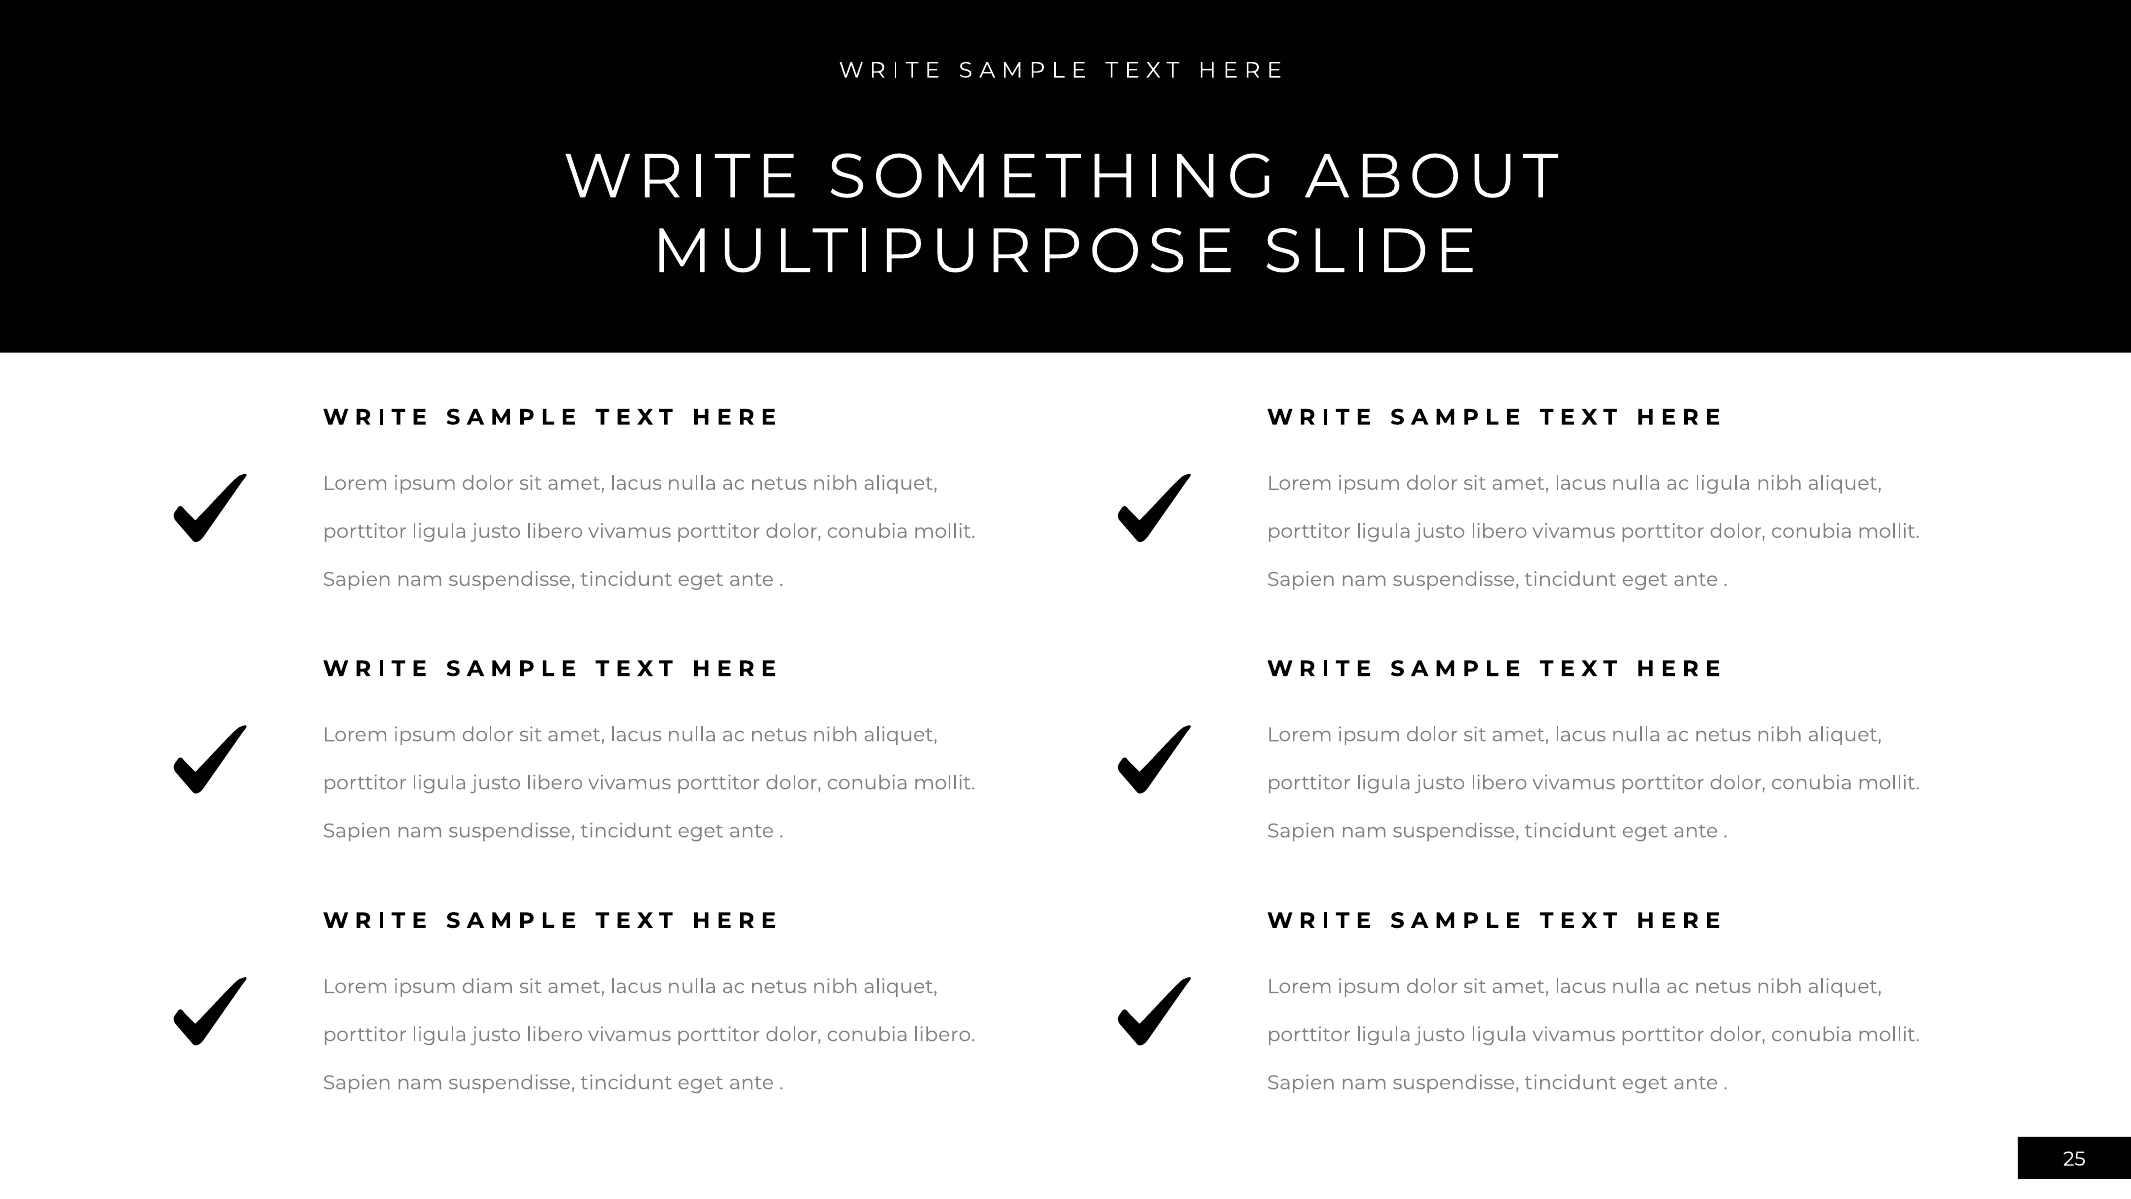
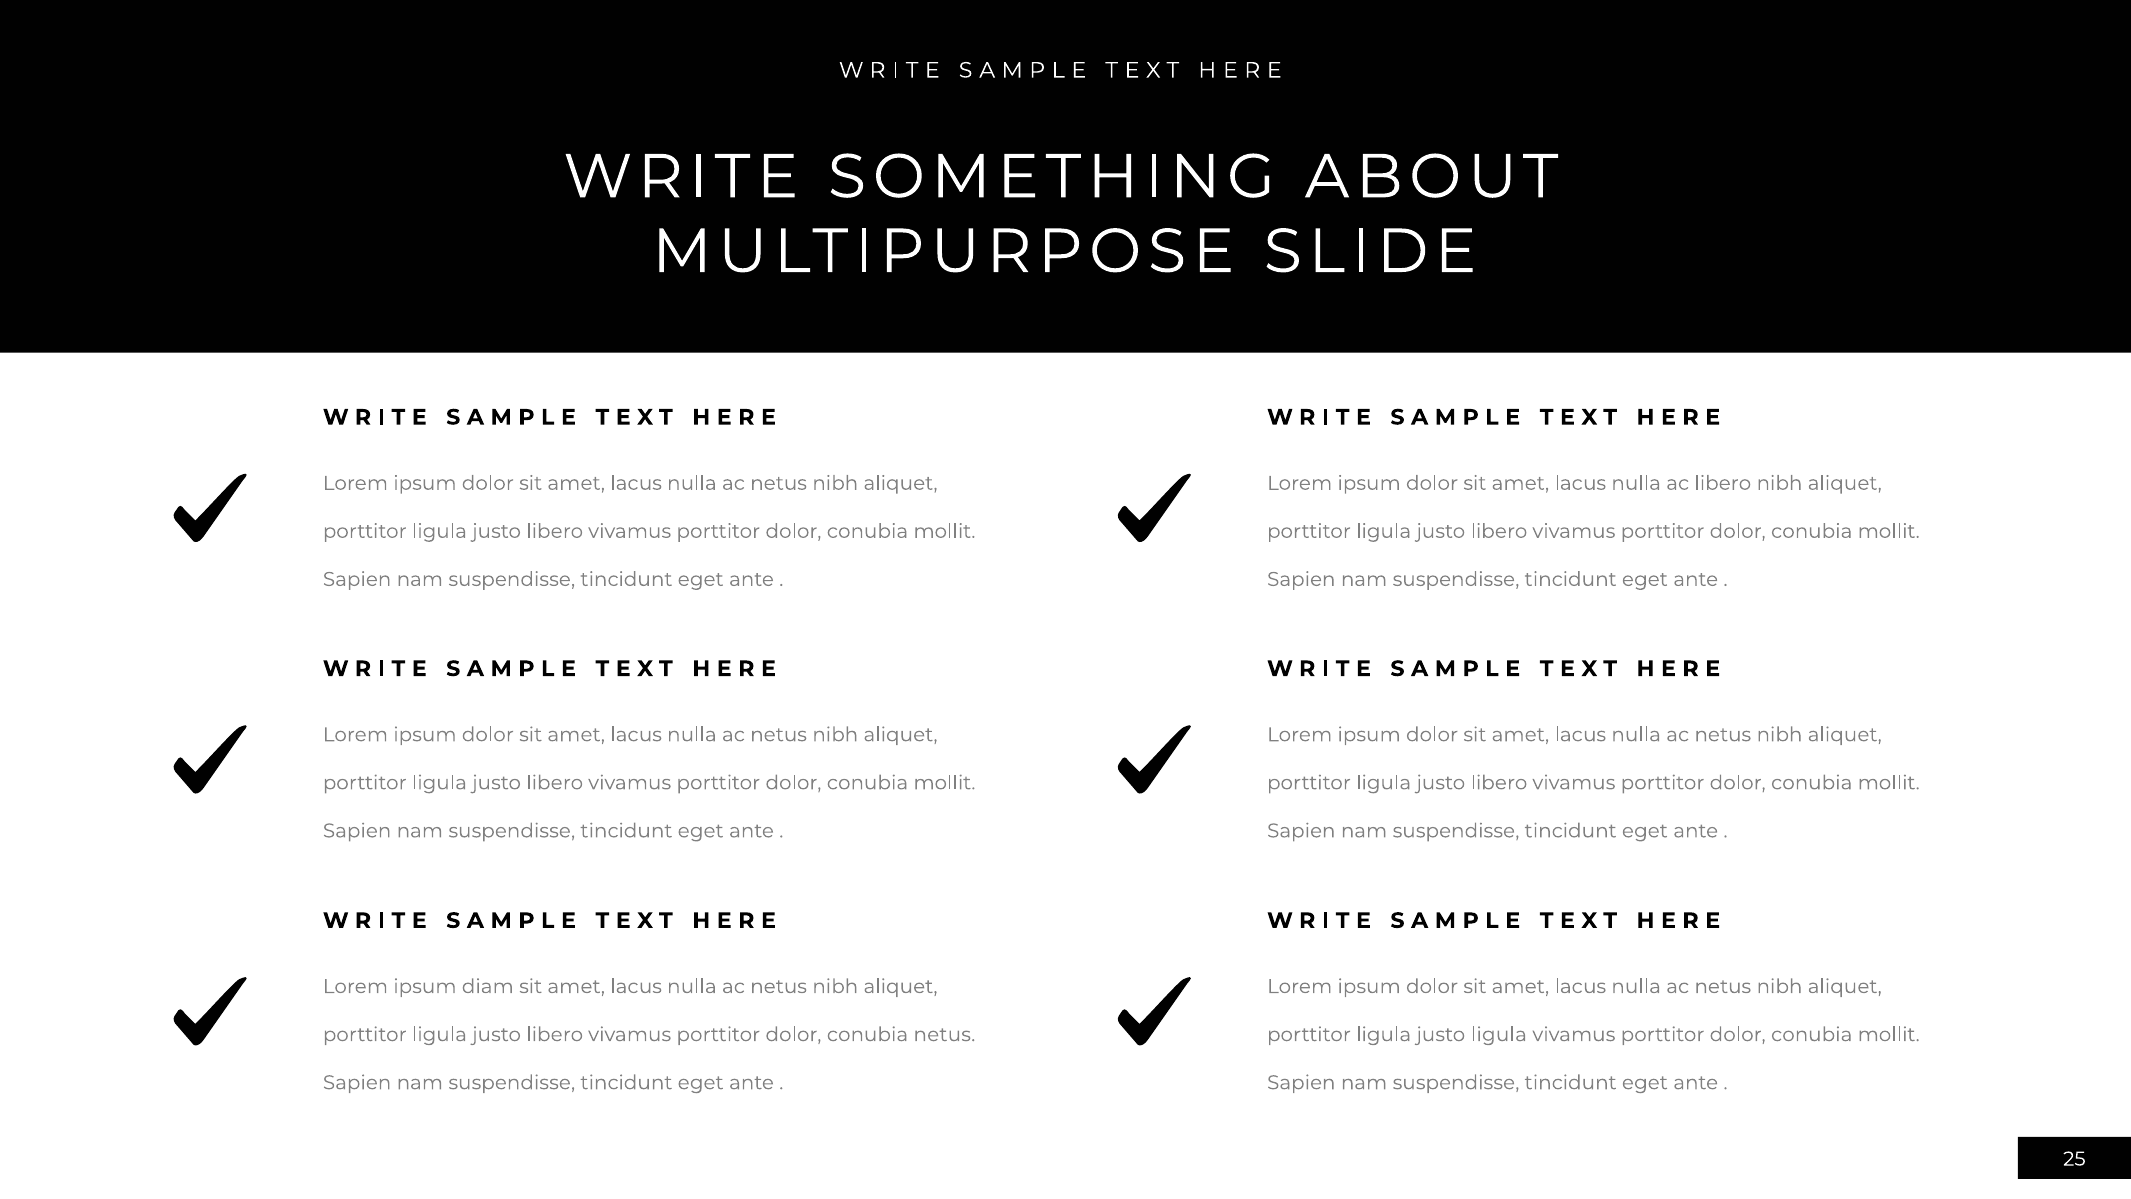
ac ligula: ligula -> libero (1723, 483)
conubia libero: libero -> netus (944, 1034)
